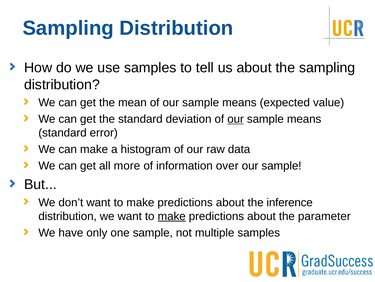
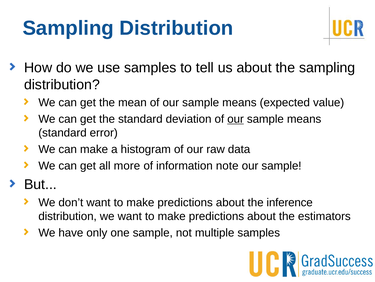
over: over -> note (227, 165)
make underline: present -> none (172, 216)
parameter: parameter -> estimators (324, 216)
